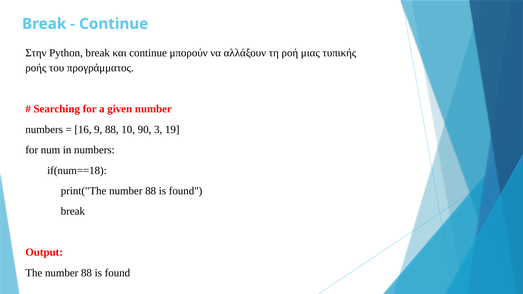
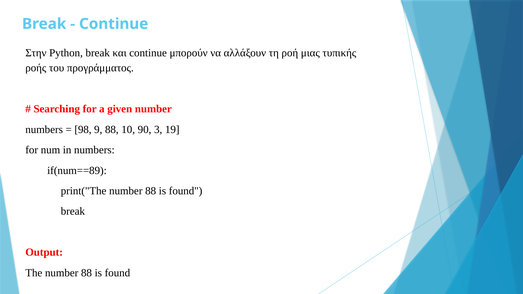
16: 16 -> 98 (83, 130)
if(num==18: if(num==18 -> if(num==89 (77, 171)
